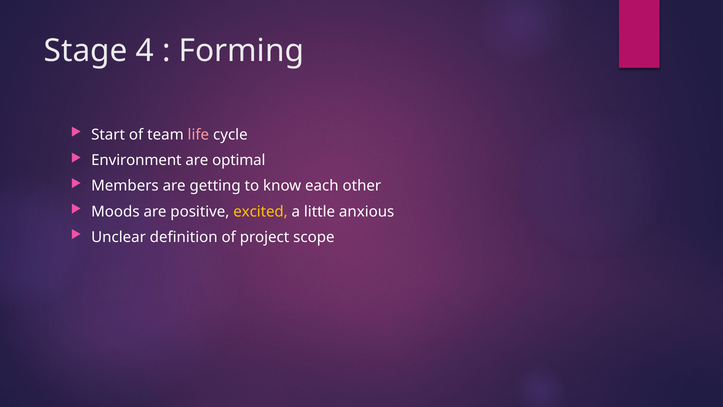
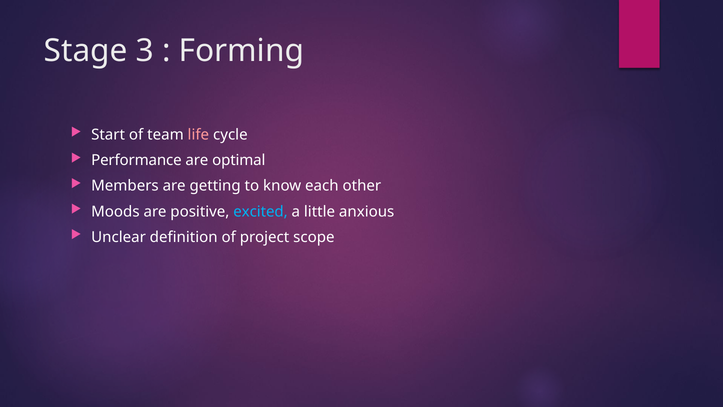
4: 4 -> 3 (145, 51)
Environment: Environment -> Performance (136, 160)
excited colour: yellow -> light blue (261, 211)
